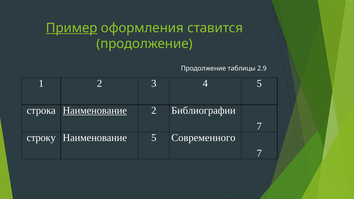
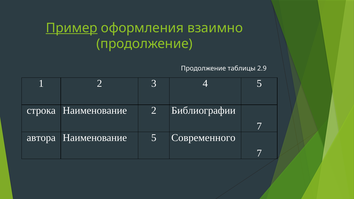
ставится: ставится -> взаимно (215, 28)
Наименование underline: present -> none (95, 111)
строку: строку -> автора (41, 138)
